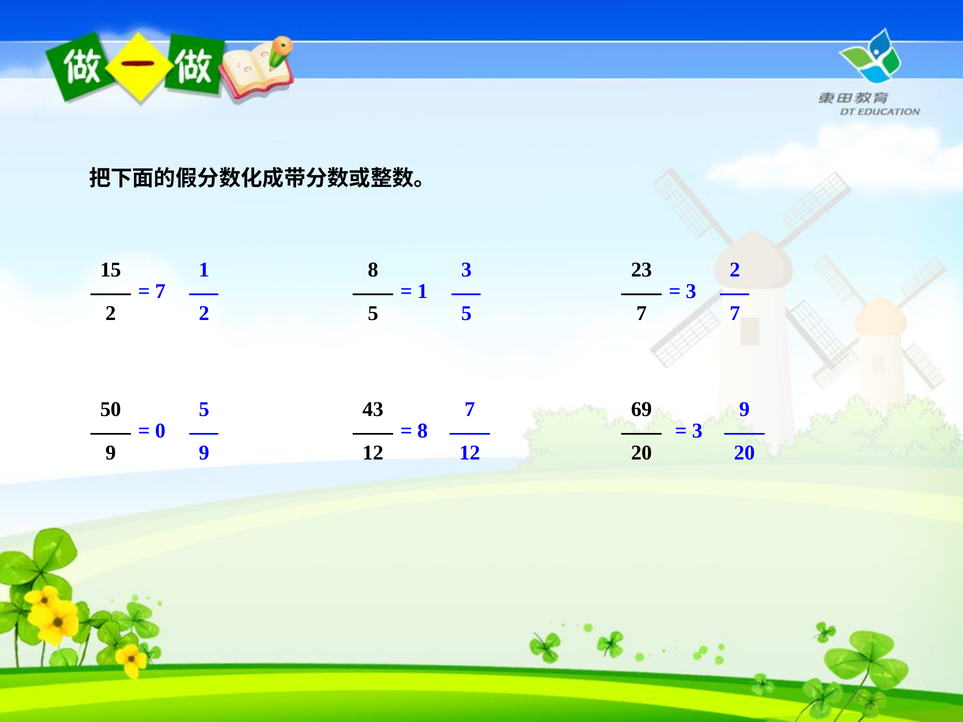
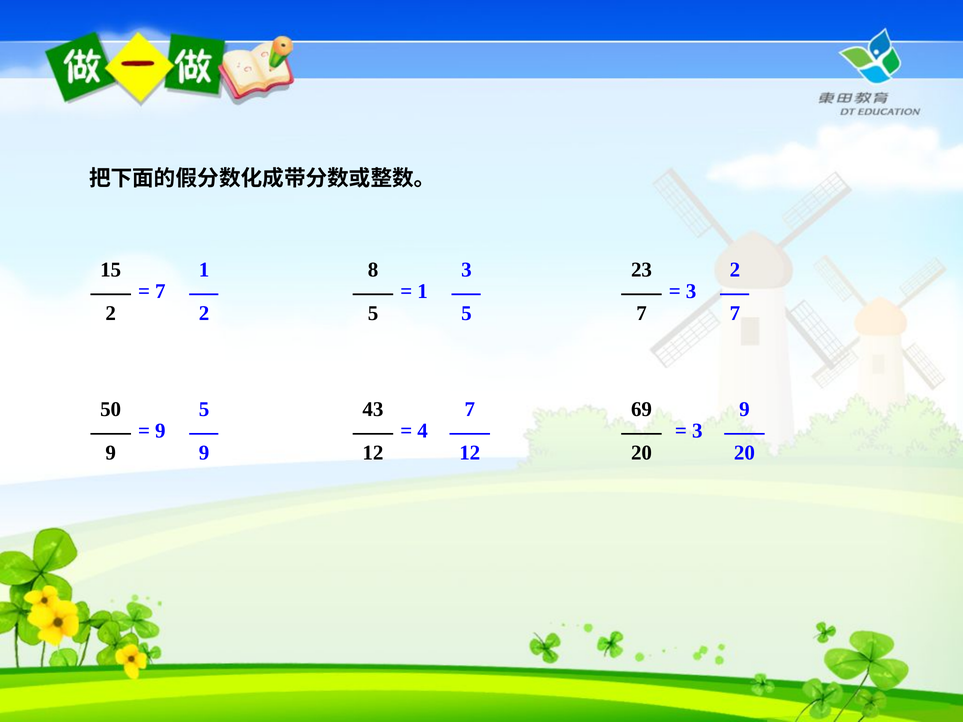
0: 0 -> 9 (160, 431)
8: 8 -> 4 (423, 431)
